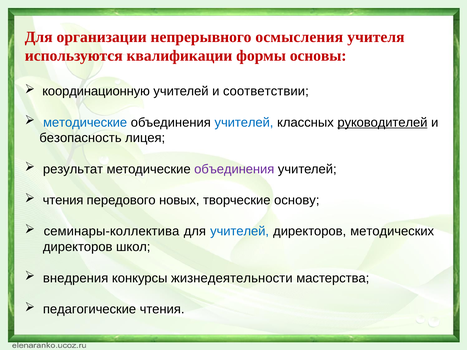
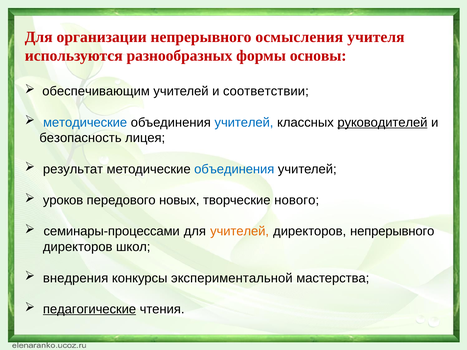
квалификации: квалификации -> разнообразных (179, 56)
координационную: координационную -> обеспечивающим (96, 91)
объединения colour: purple -> blue (234, 169)
чтения: чтения -> уроков (63, 200)
основу: основу -> нового (297, 200)
семинары-коллектива: семинары-коллектива -> семинары-процессами (112, 232)
учителей colour: blue -> orange (240, 232)
директоров методических: методических -> непрерывного (392, 232)
жизнедеятельности: жизнедеятельности -> экспериментальной (232, 278)
педагогические underline: none -> present (90, 309)
